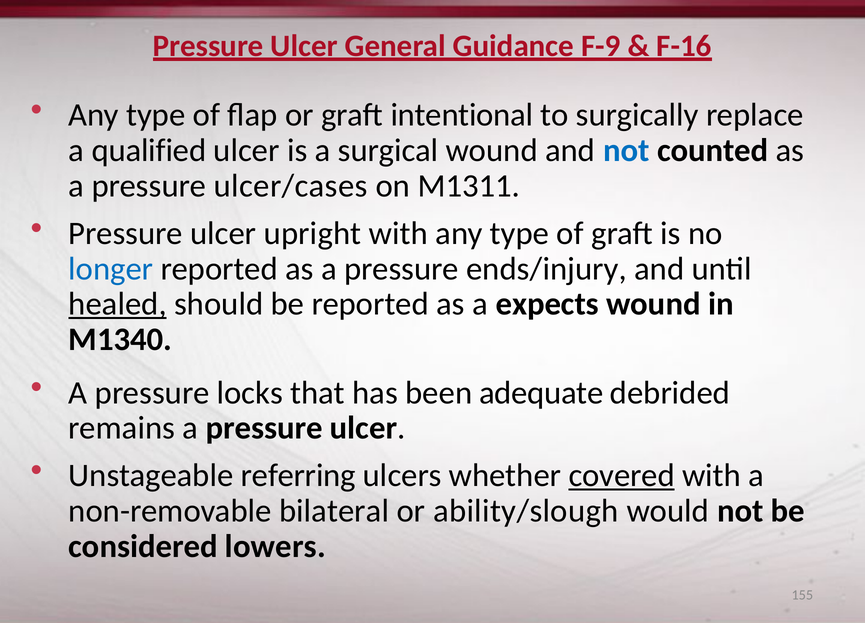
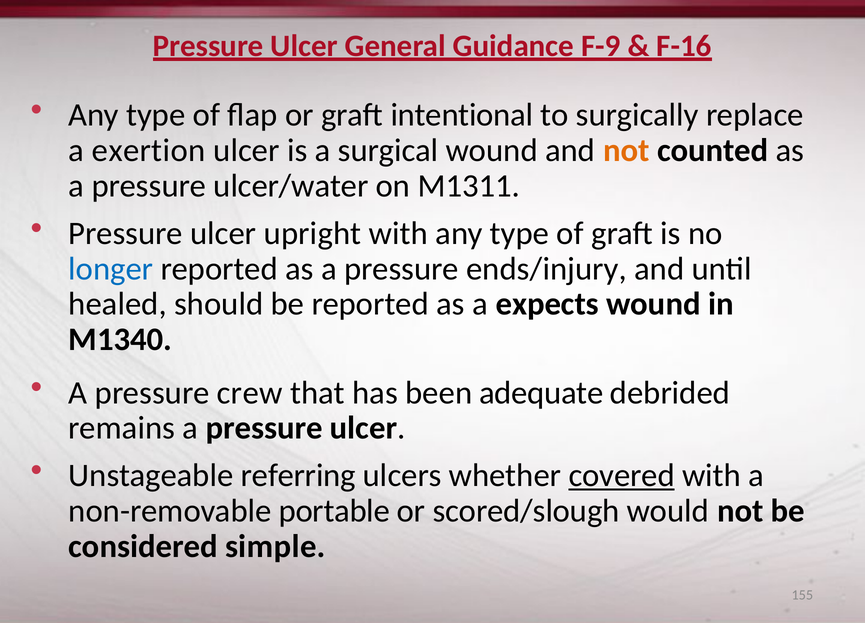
qualified: qualified -> exertion (149, 151)
not colour: blue -> orange (627, 151)
ulcer/cases: ulcer/cases -> ulcer/water (291, 186)
healed underline: present -> none (118, 304)
locks: locks -> crew (250, 393)
bilateral: bilateral -> portable (334, 511)
ability/slough: ability/slough -> scored/slough (526, 511)
lowers: lowers -> simple (275, 546)
